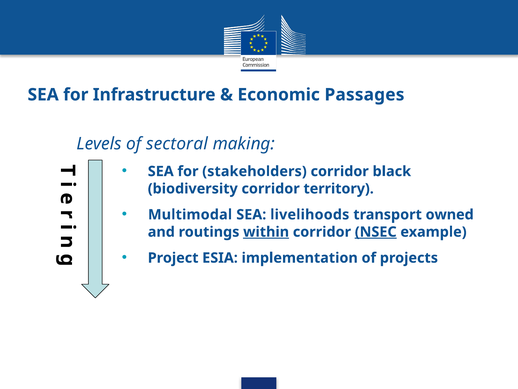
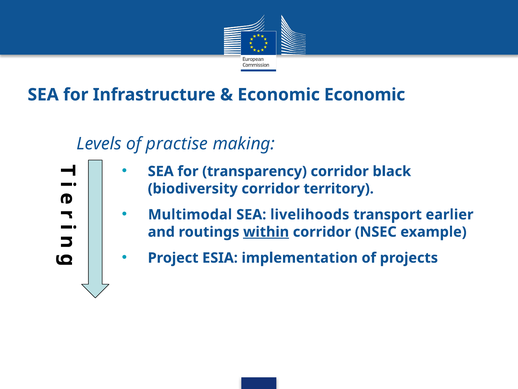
Economic Passages: Passages -> Economic (365, 95)
sectoral: sectoral -> practise (177, 144)
stakeholders: stakeholders -> transparency (255, 171)
owned: owned -> earlier (450, 214)
NSEC underline: present -> none (376, 232)
